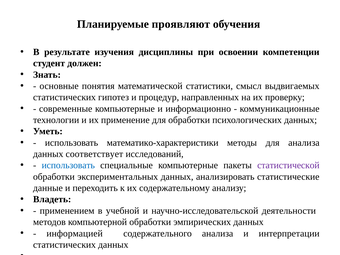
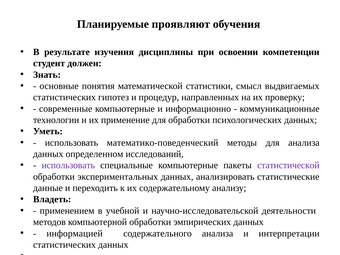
математико-характеристики: математико-характеристики -> математико-поведенческий (163, 143)
соответствует: соответствует -> определенном (94, 154)
использовать colour: blue -> purple (68, 165)
